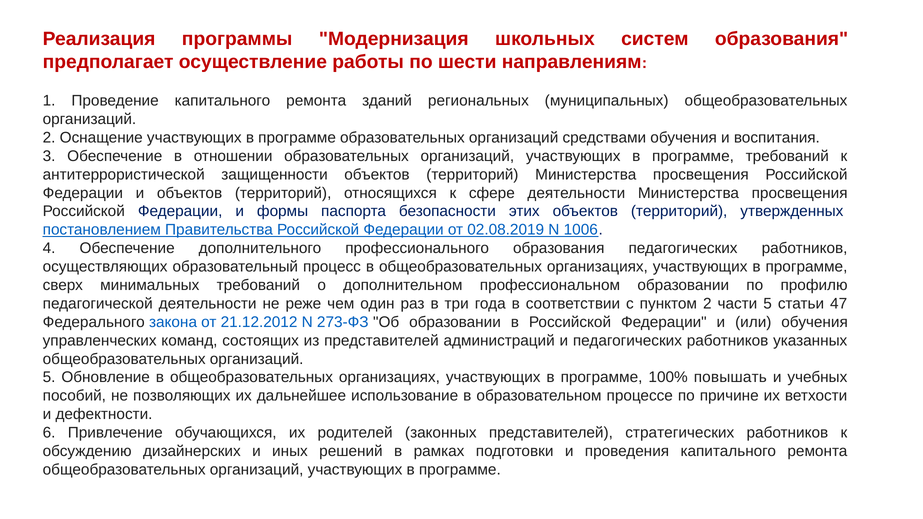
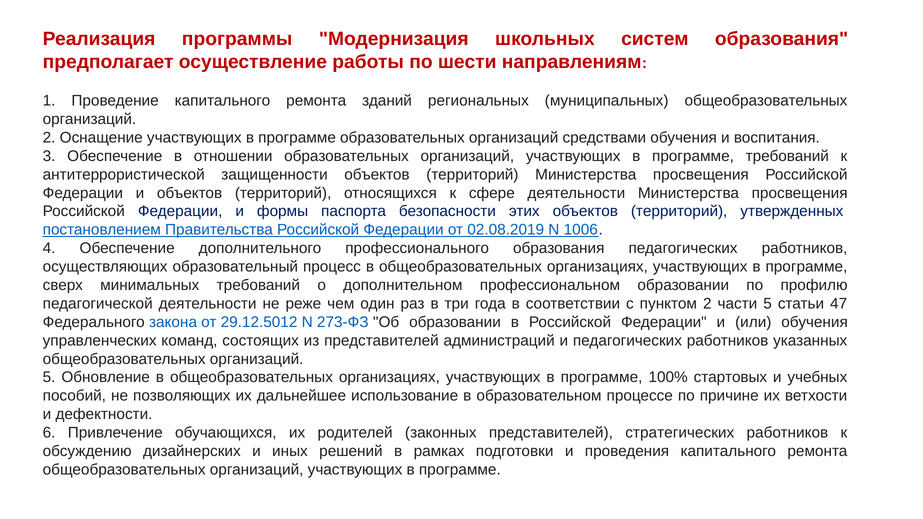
21.12.2012: 21.12.2012 -> 29.12.5012 (259, 322)
повышать: повышать -> стартовых (730, 378)
